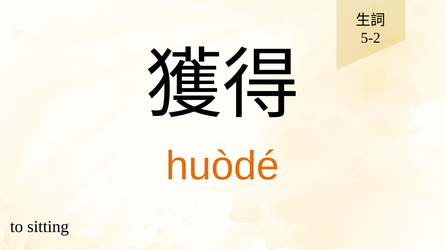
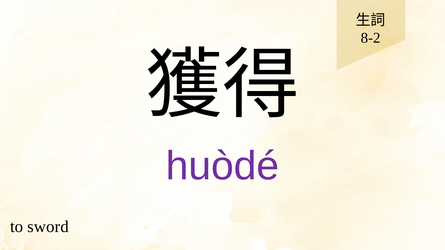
5-2: 5-2 -> 8-2 (371, 38)
huòdé colour: orange -> purple (222, 166)
sitting: sitting -> sword (48, 227)
